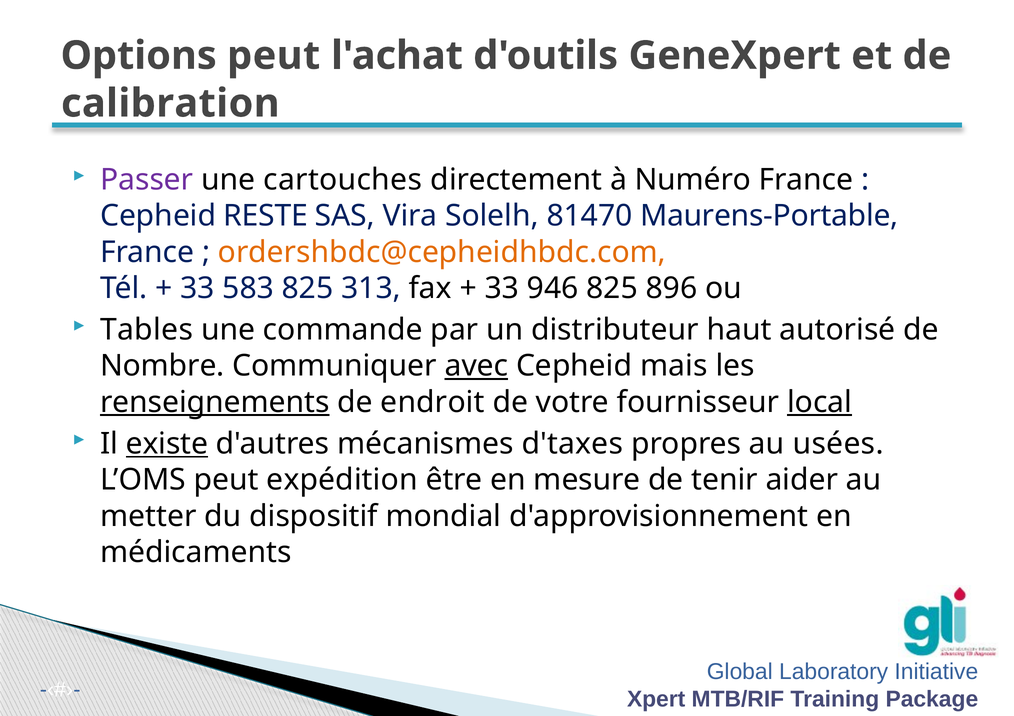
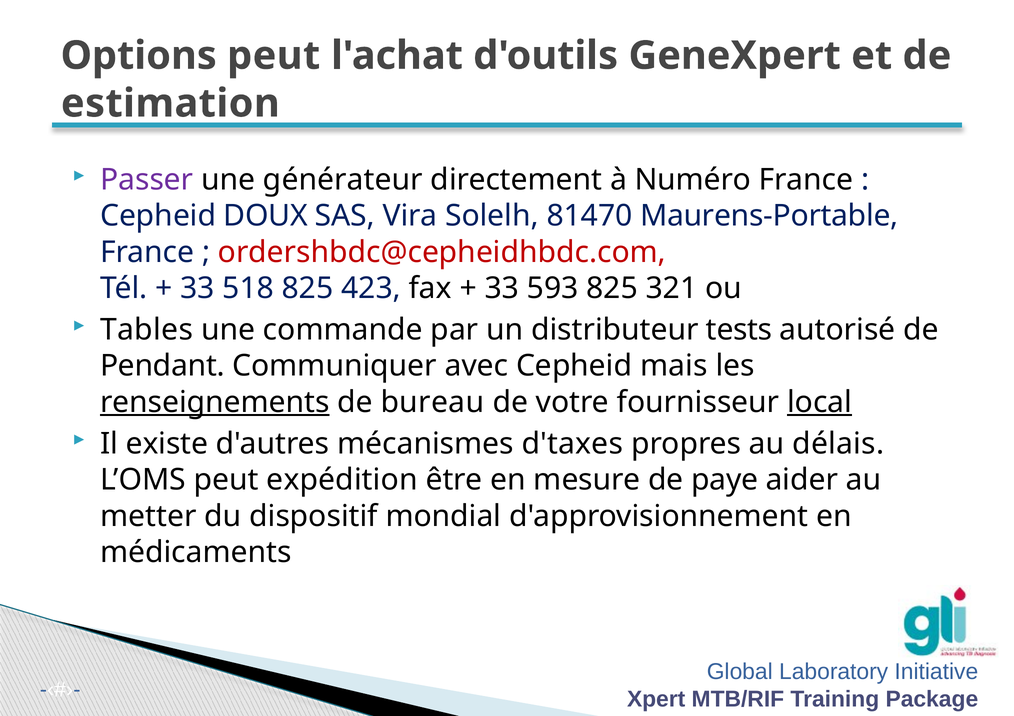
calibration: calibration -> estimation (170, 103)
cartouches: cartouches -> générateur (343, 180)
RESTE: RESTE -> DOUX (266, 216)
ordershbdc@cepheidhbdc.com colour: orange -> red (442, 252)
583: 583 -> 518 (248, 288)
313: 313 -> 423 (371, 288)
946: 946 -> 593 (553, 288)
896: 896 -> 321 (671, 288)
haut: haut -> tests (739, 330)
Nombre: Nombre -> Pendant (162, 366)
avec underline: present -> none (476, 366)
endroit: endroit -> bureau (432, 402)
existe underline: present -> none (167, 444)
usées: usées -> délais (838, 444)
tenir: tenir -> paye (725, 480)
